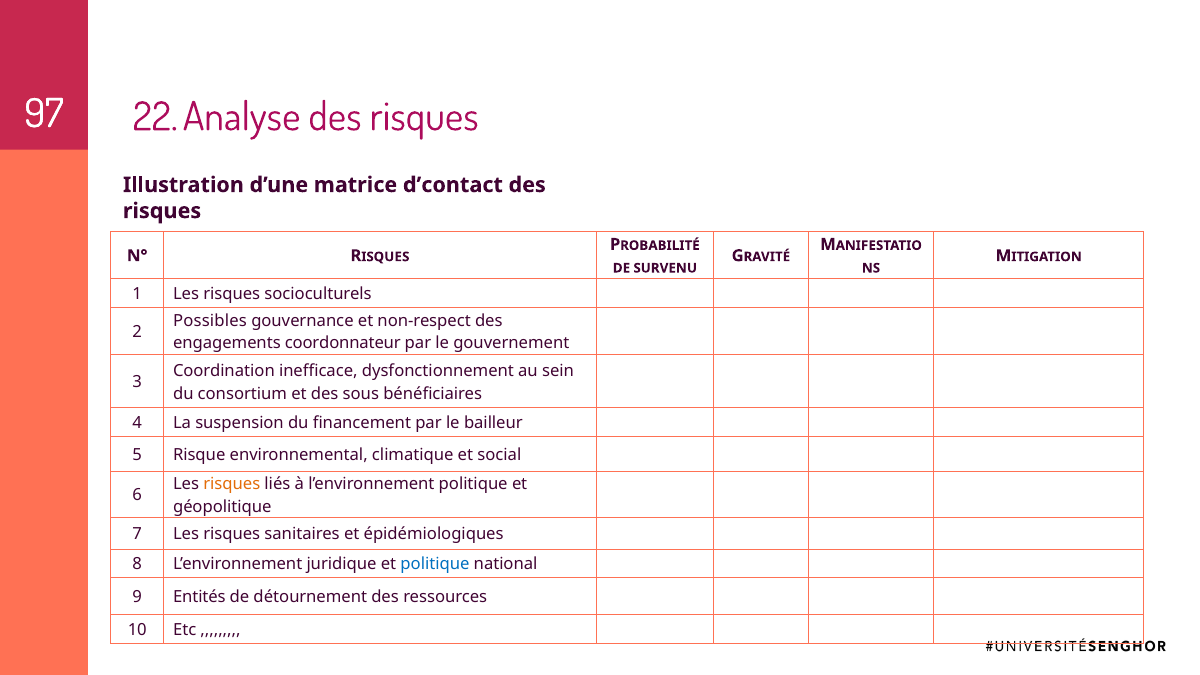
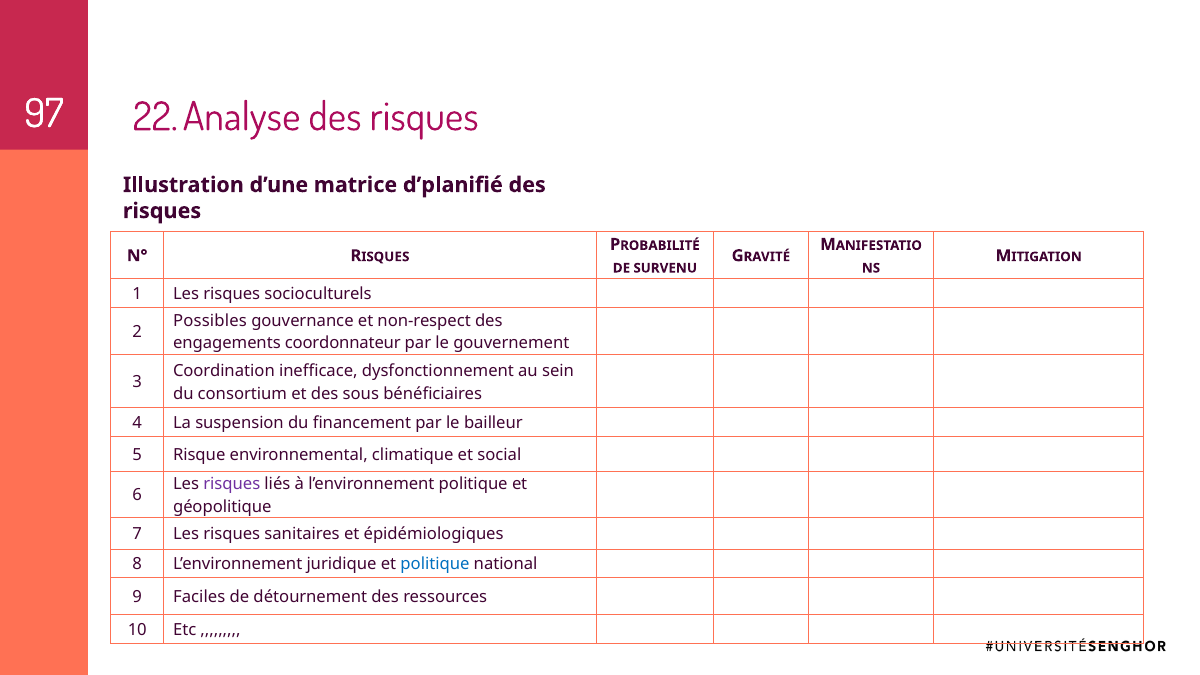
d’contact: d’contact -> d’planifié (453, 185)
risques colour: orange -> purple (232, 484)
Entités: Entités -> Faciles (199, 597)
